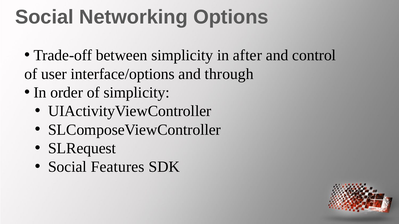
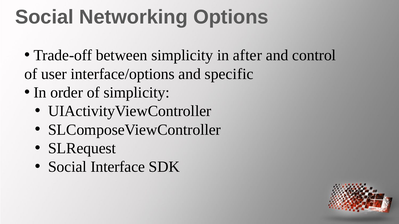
through: through -> specific (229, 74)
Features: Features -> Interface (118, 167)
